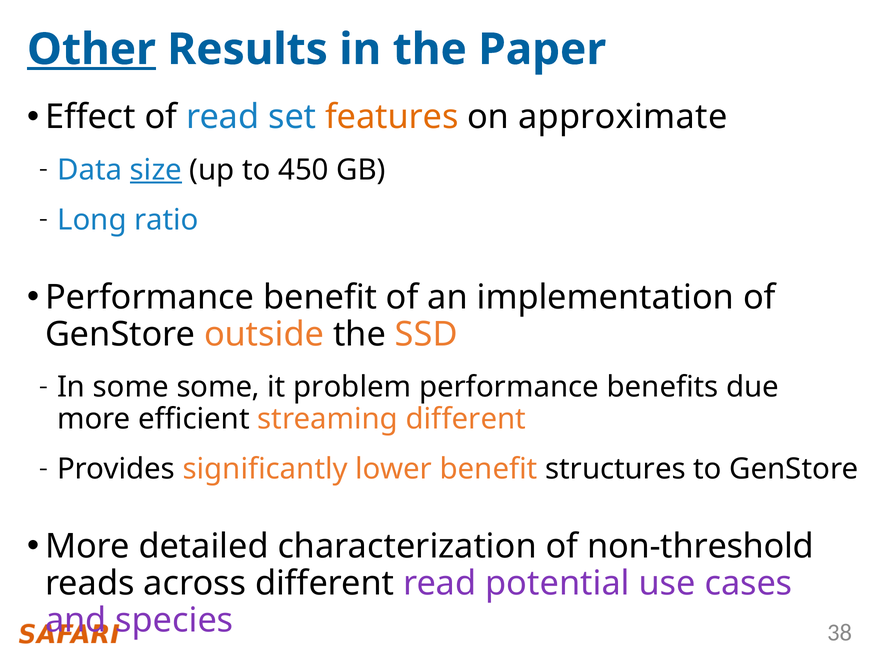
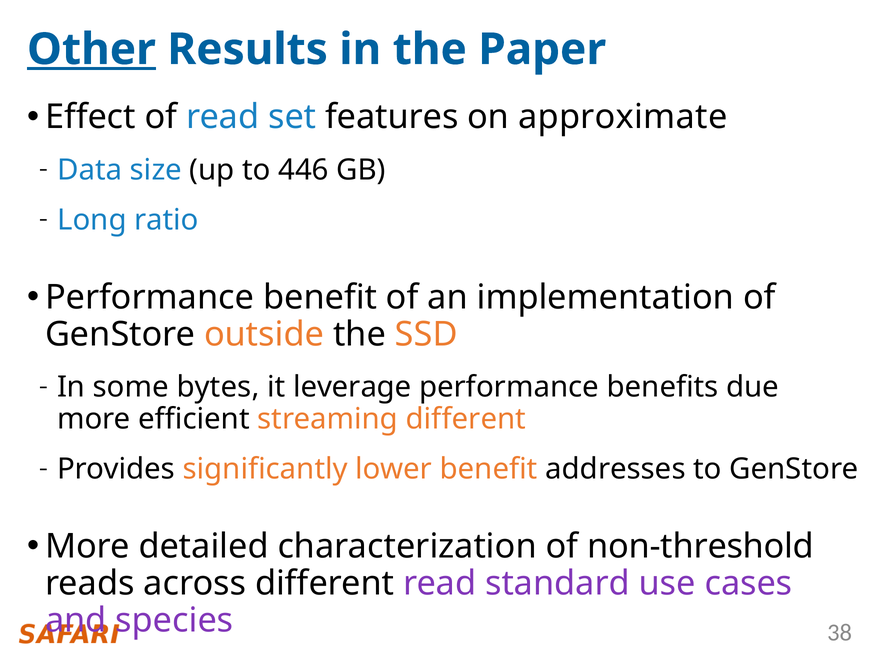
features colour: orange -> black (392, 117)
size underline: present -> none (156, 170)
450: 450 -> 446 (303, 170)
some some: some -> bytes (218, 387)
problem: problem -> leverage (352, 387)
structures: structures -> addresses (615, 469)
potential: potential -> standard (558, 584)
